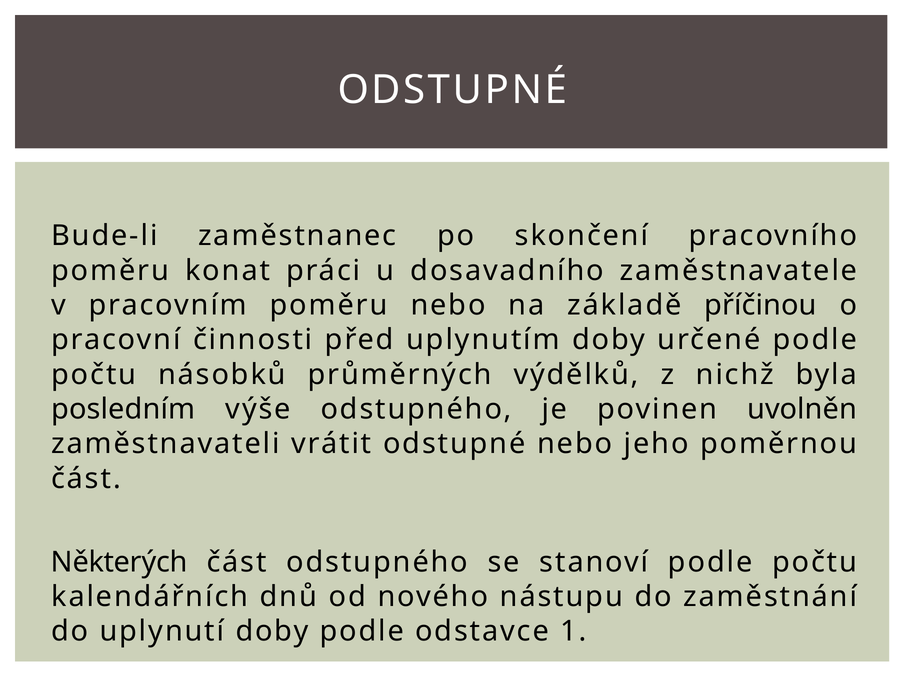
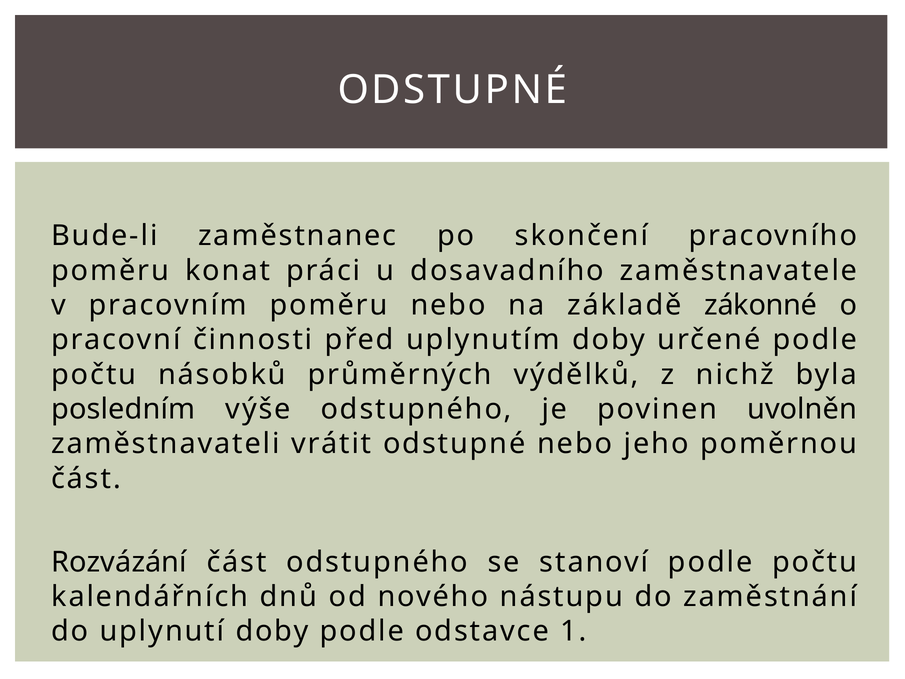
příčinou: příčinou -> zákonné (761, 305)
Některých: Některých -> Rozvázání (119, 562)
